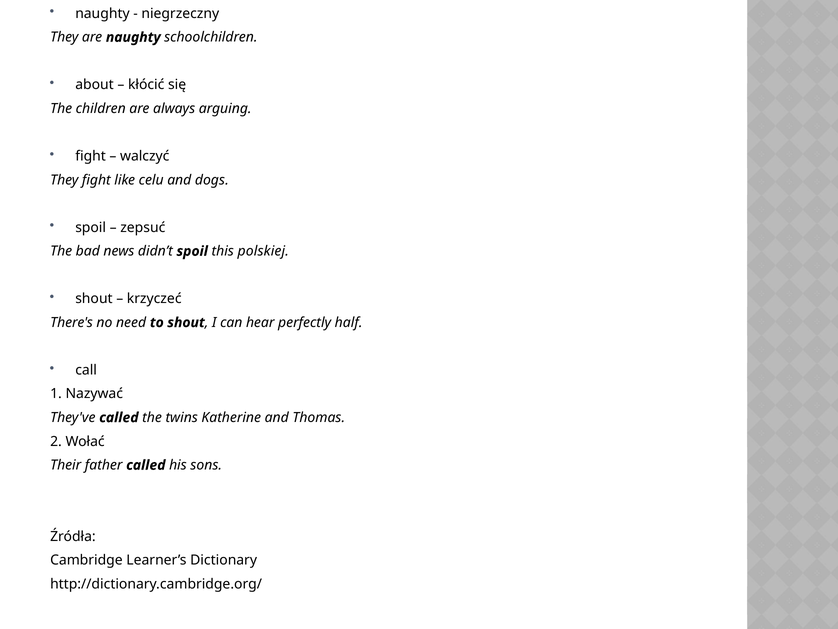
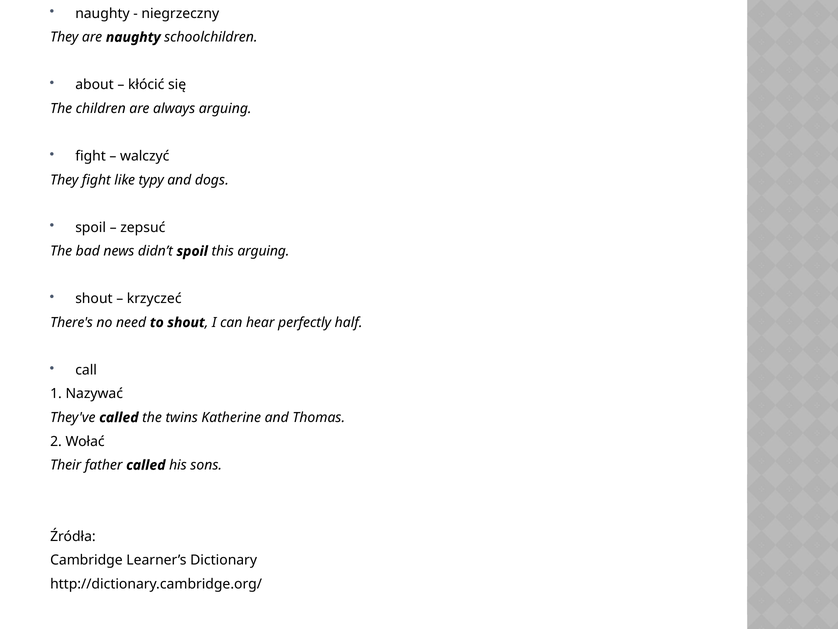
celu: celu -> typy (151, 180)
this polskiej: polskiej -> arguing (263, 251)
